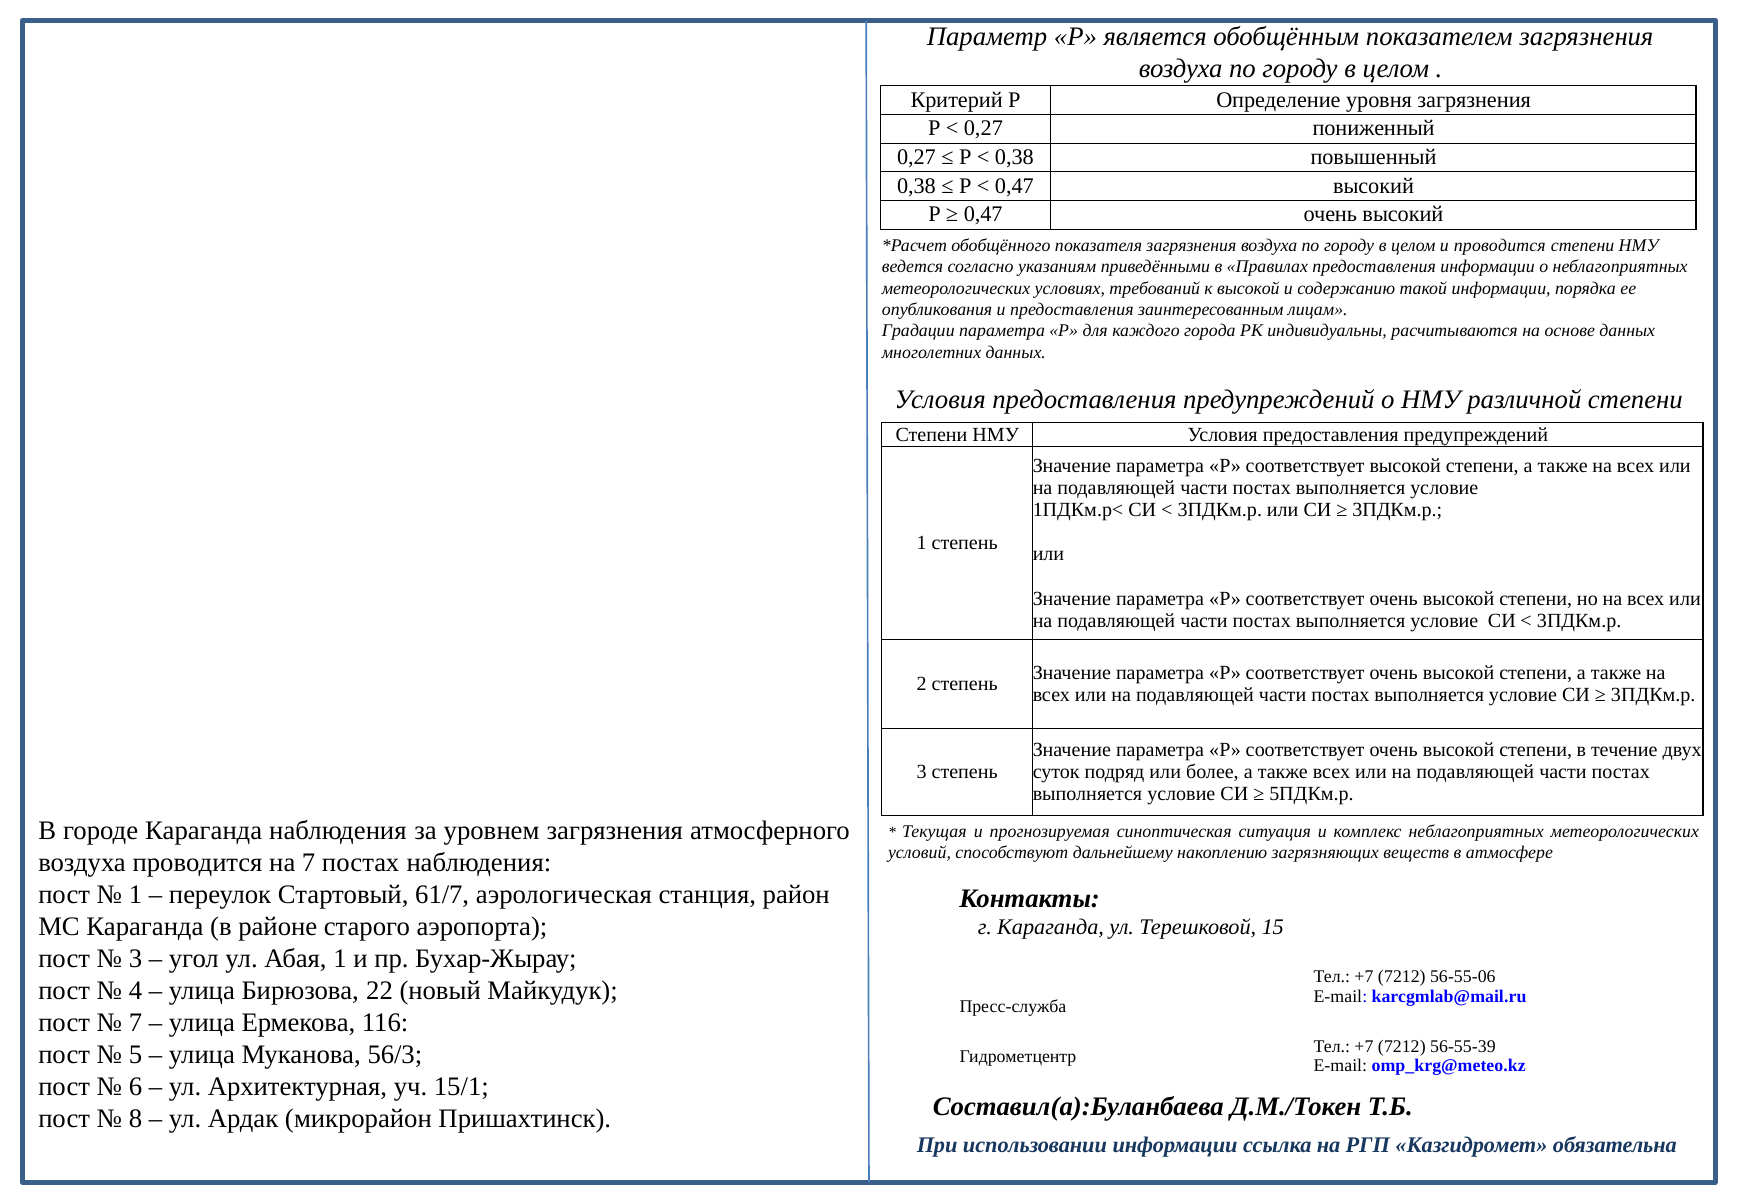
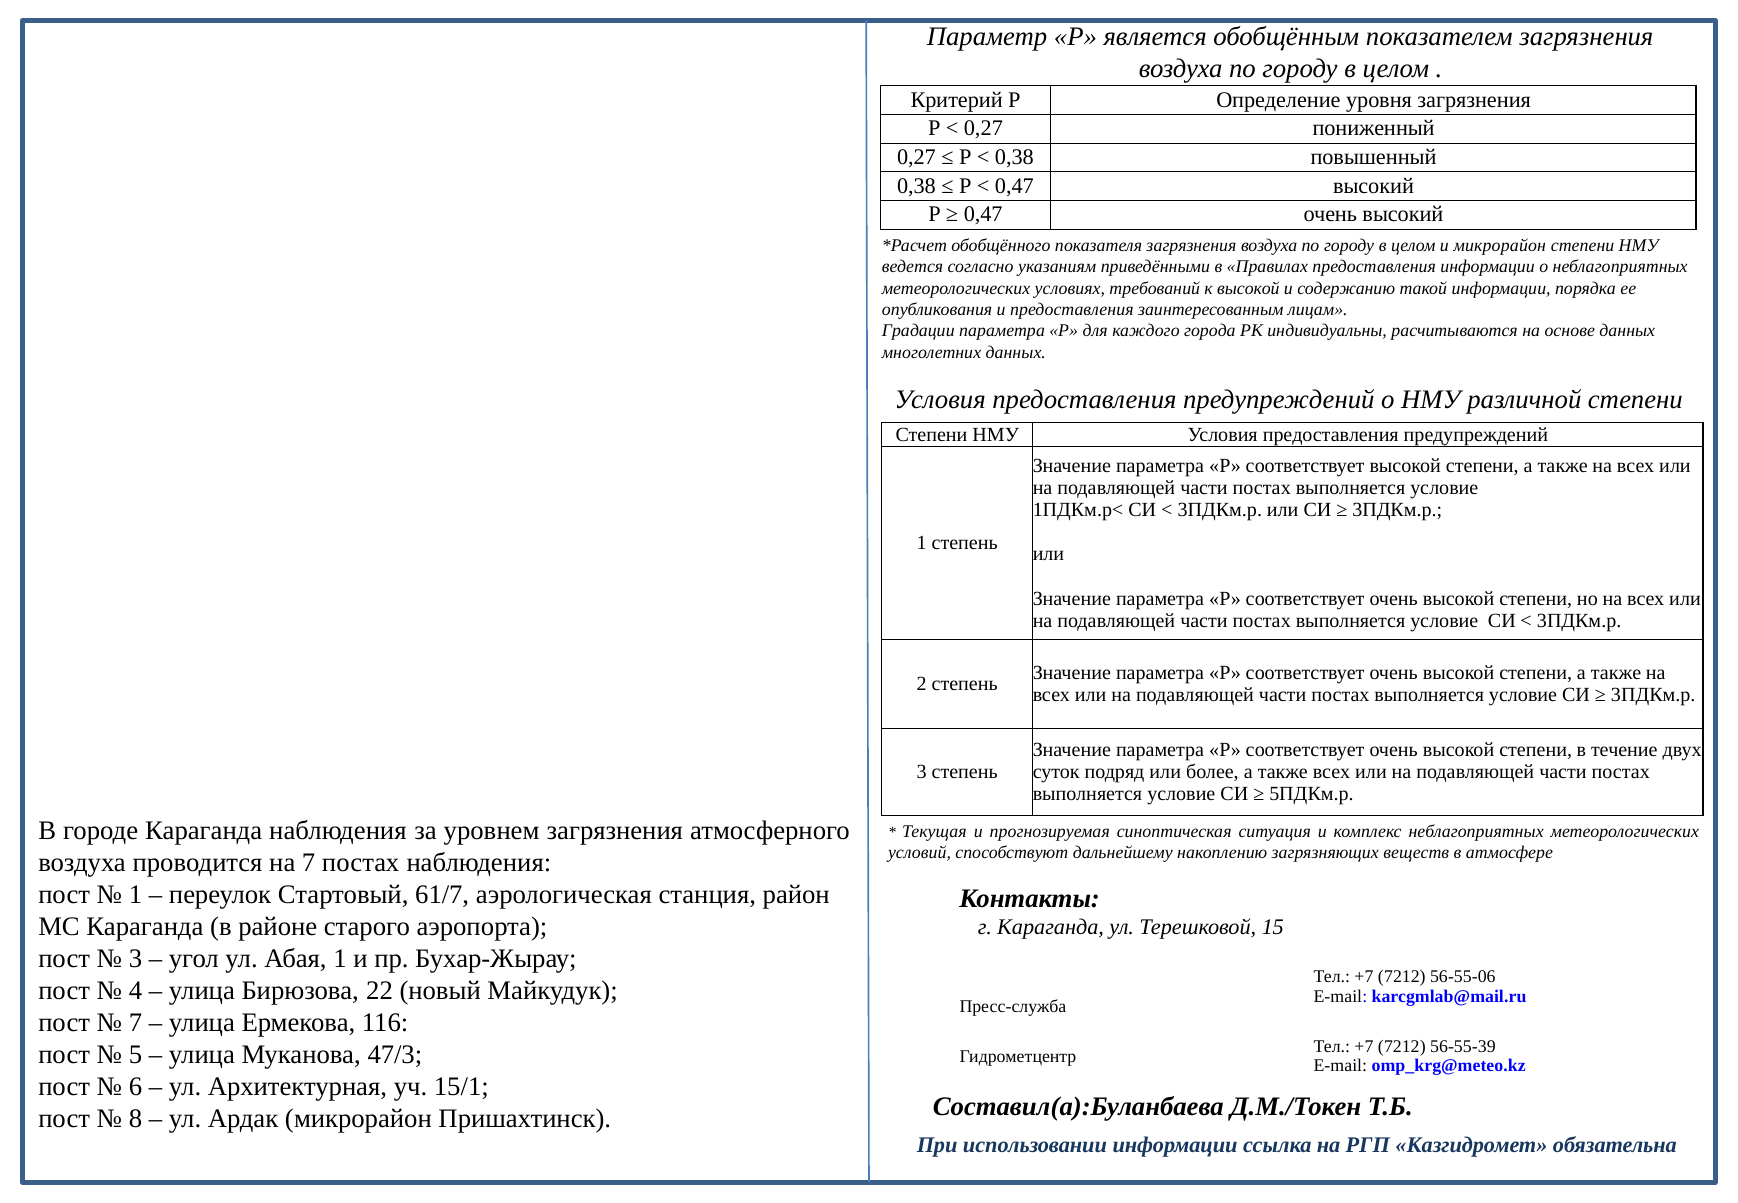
и проводится: проводится -> микрорайон (1500, 246)
56/3: 56/3 -> 47/3 (395, 1055)
